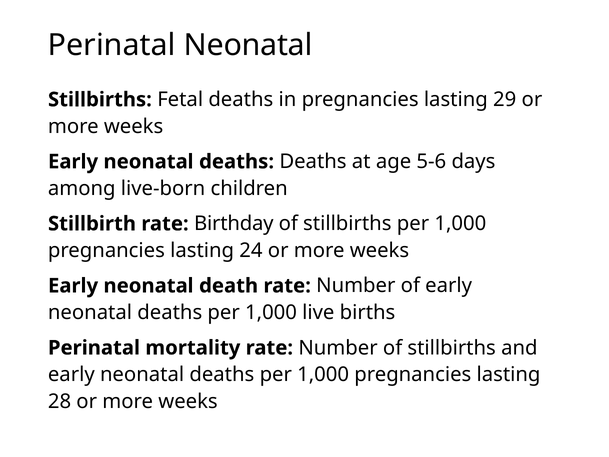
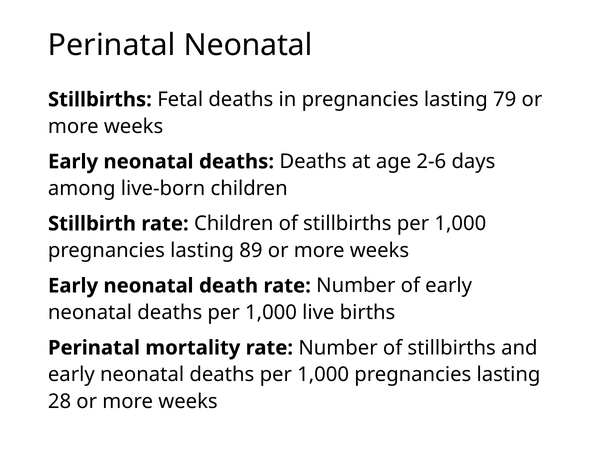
29: 29 -> 79 (505, 100)
5-6: 5-6 -> 2-6 (431, 162)
rate Birthday: Birthday -> Children (234, 224)
24: 24 -> 89 (251, 250)
